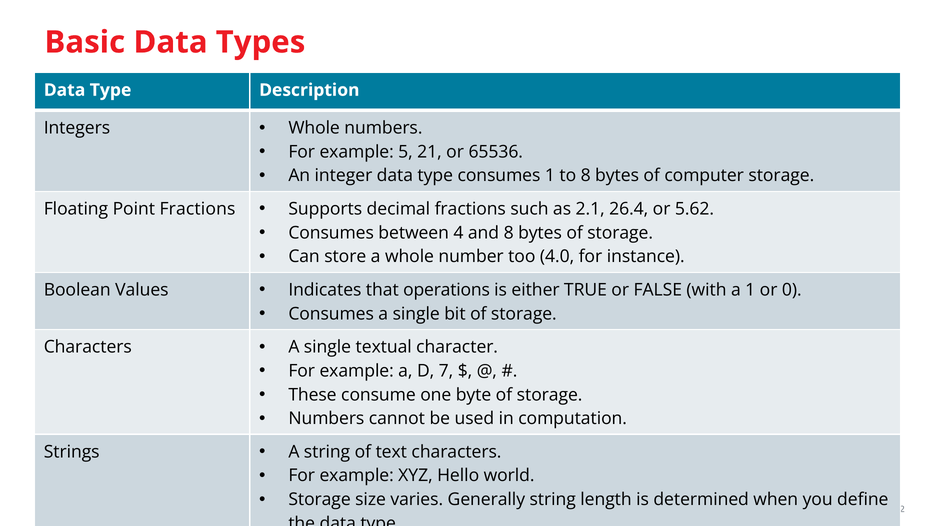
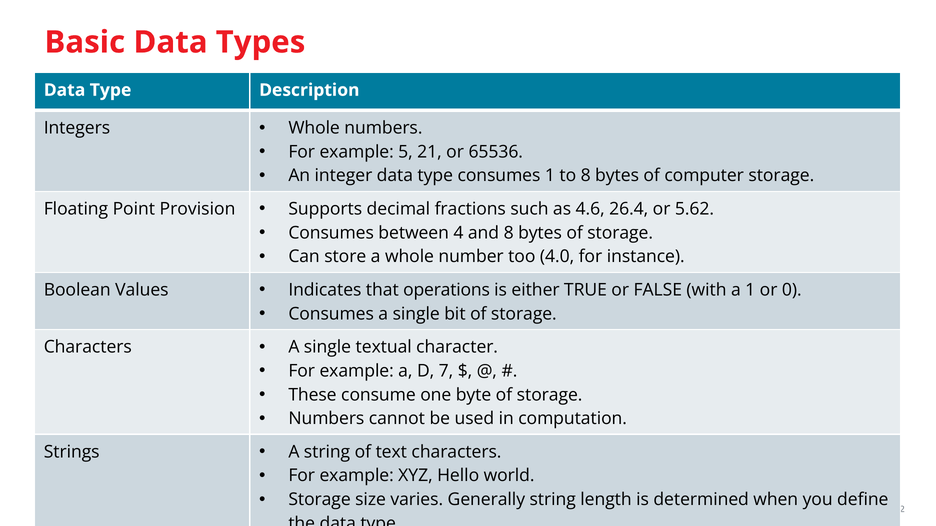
Point Fractions: Fractions -> Provision (198, 209)
2.1: 2.1 -> 4.6 (590, 209)
